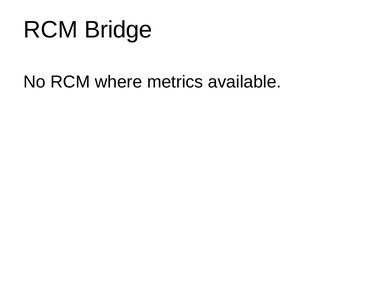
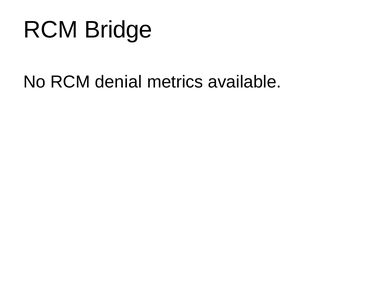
where: where -> denial (118, 82)
